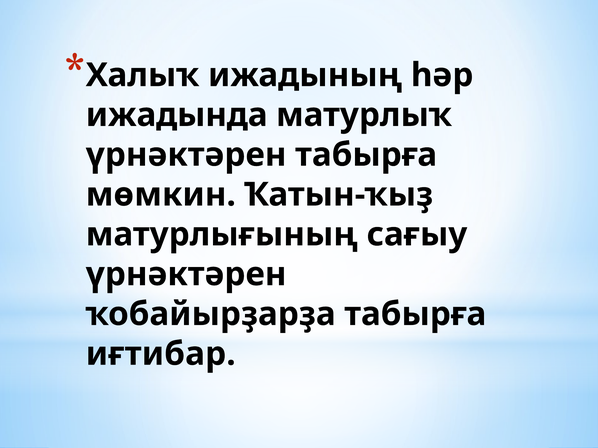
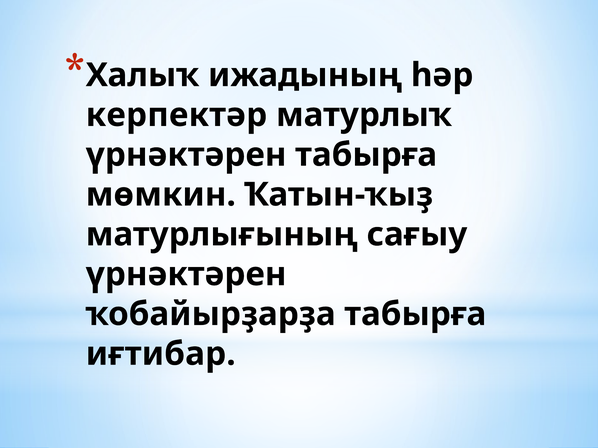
ижадында: ижадында -> керпектәр (176, 115)
